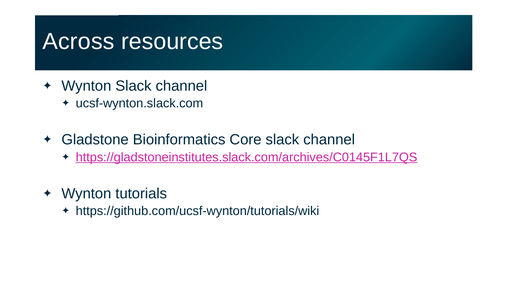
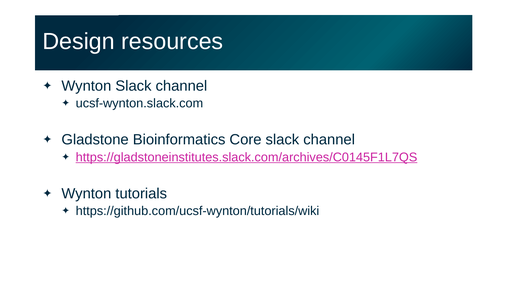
Across: Across -> Design (79, 42)
